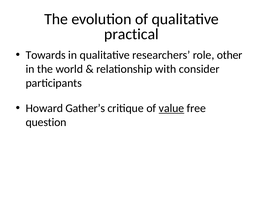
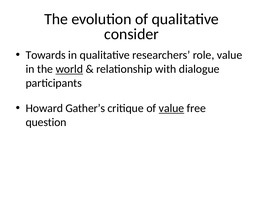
practical: practical -> consider (131, 34)
role other: other -> value (230, 55)
world underline: none -> present (69, 69)
consider: consider -> dialogue (199, 69)
